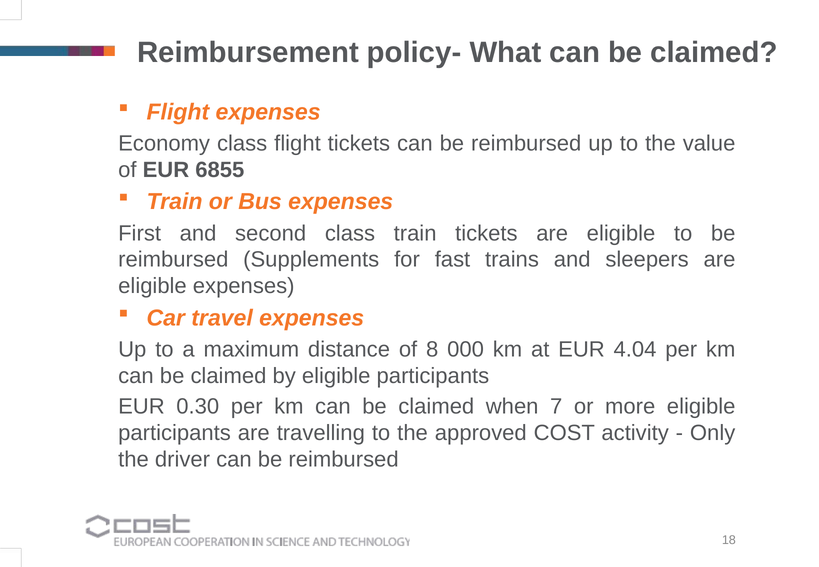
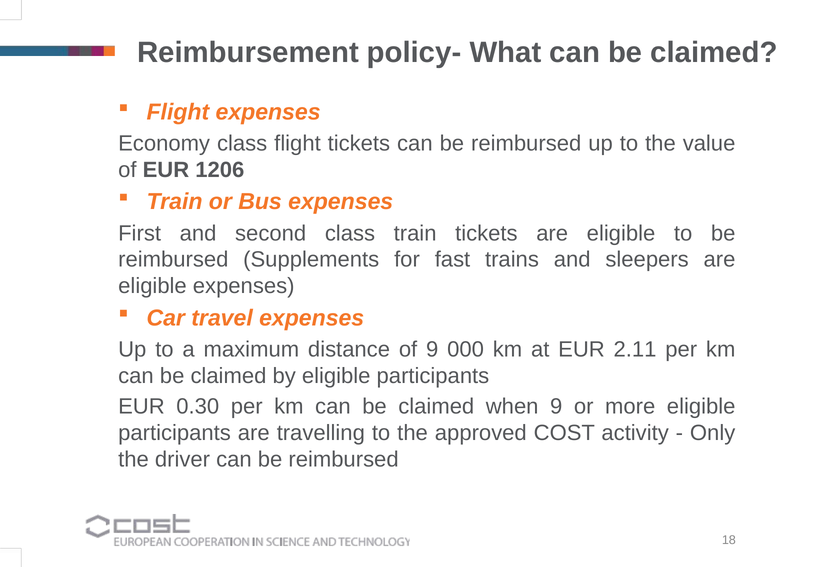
6855: 6855 -> 1206 (220, 170)
of 8: 8 -> 9 (432, 349)
4.04: 4.04 -> 2.11 (635, 349)
when 7: 7 -> 9 (556, 407)
